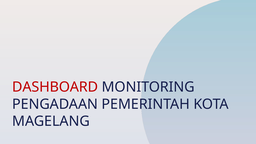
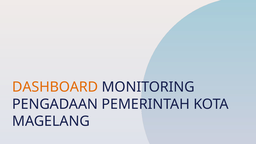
DASHBOARD colour: red -> orange (55, 87)
